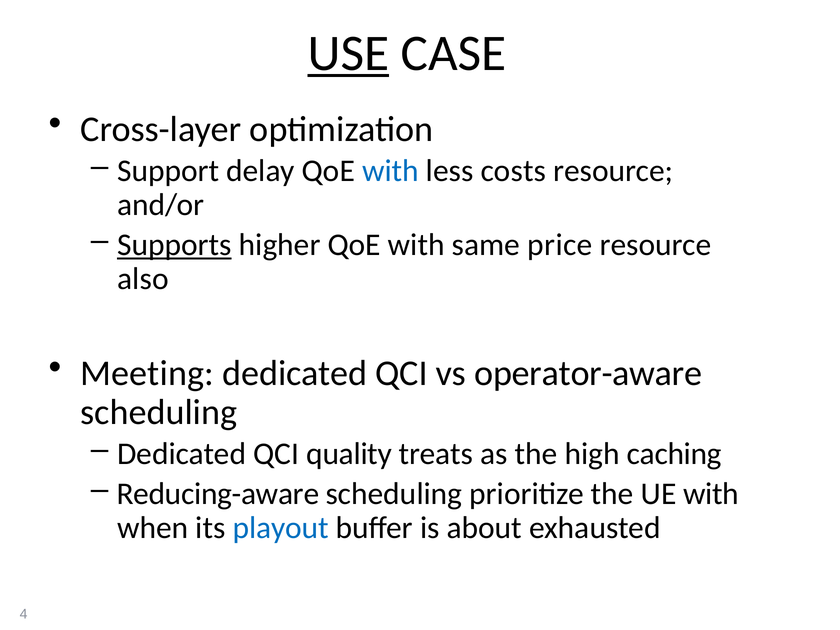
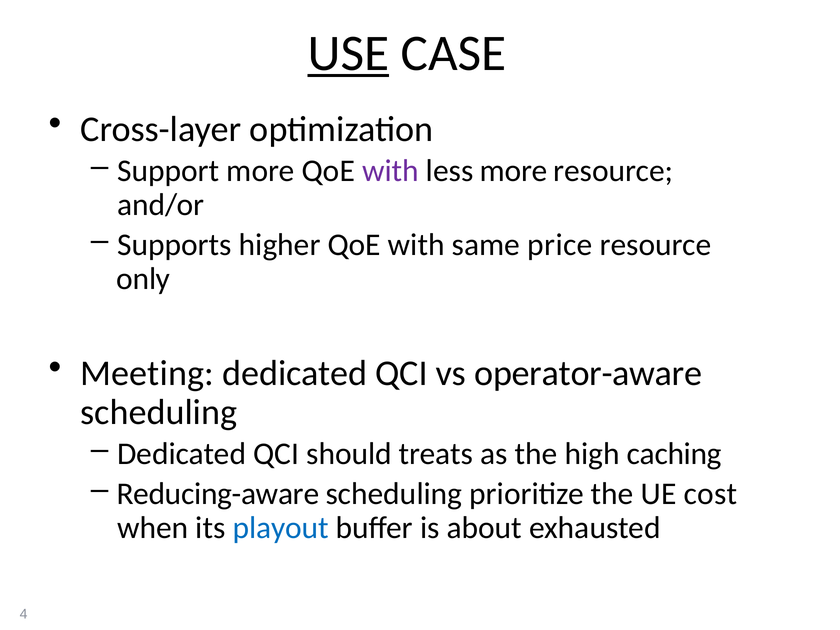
Support delay: delay -> more (261, 171)
with colour: blue -> purple (390, 171)
less costs: costs -> more (514, 171)
Supports underline: present -> none (174, 245)
also: also -> only (143, 279)
quality: quality -> should (349, 454)
UE with: with -> cost (711, 494)
